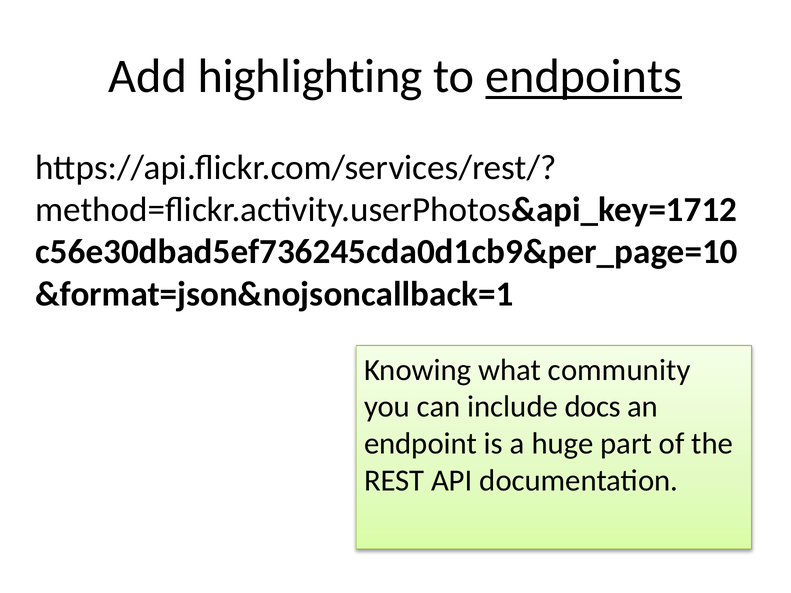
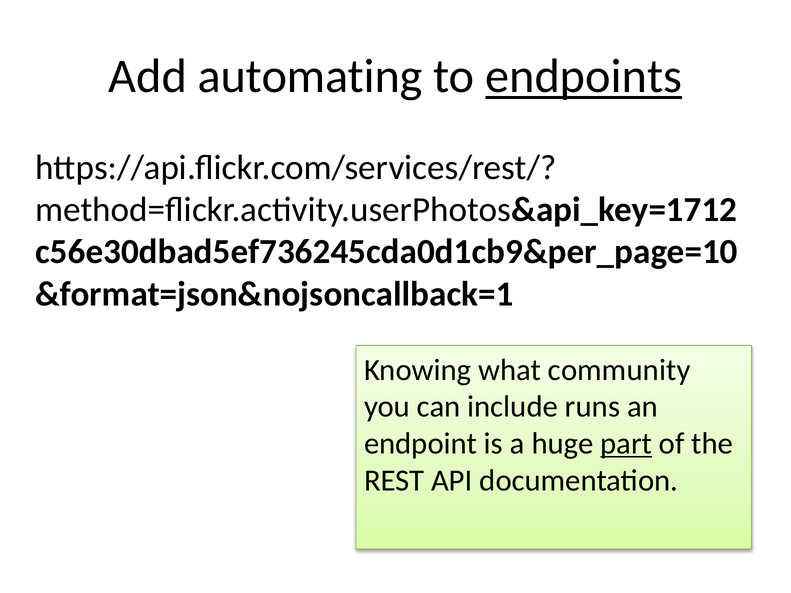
highlighting: highlighting -> automating (310, 77)
docs: docs -> runs (593, 407)
part underline: none -> present (626, 444)
